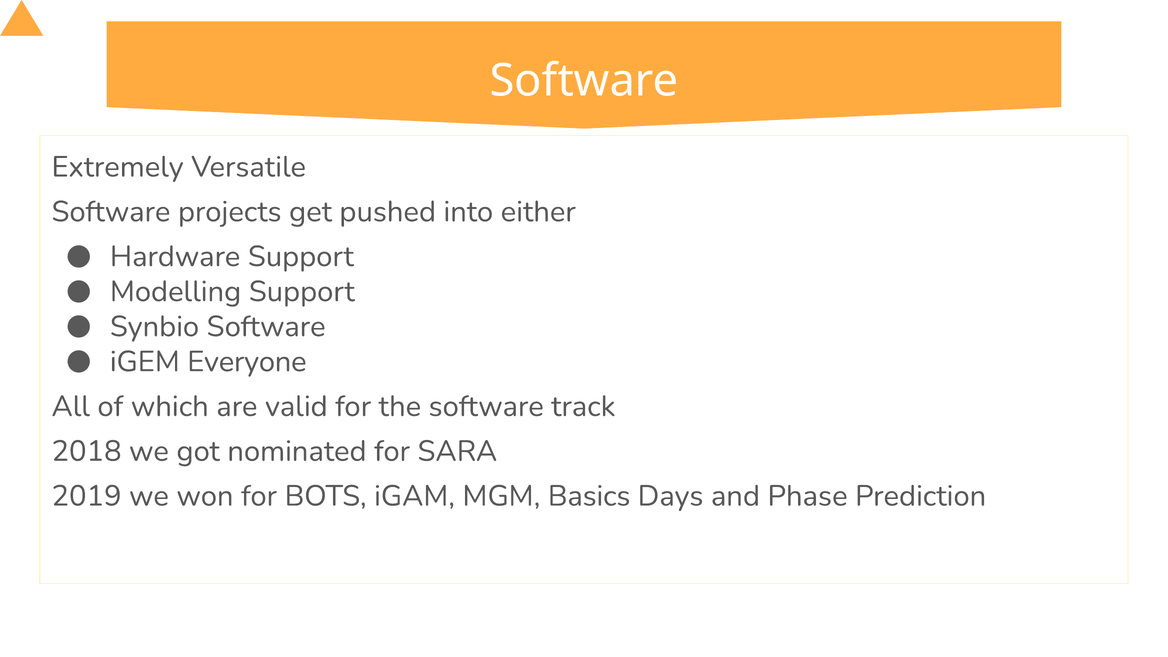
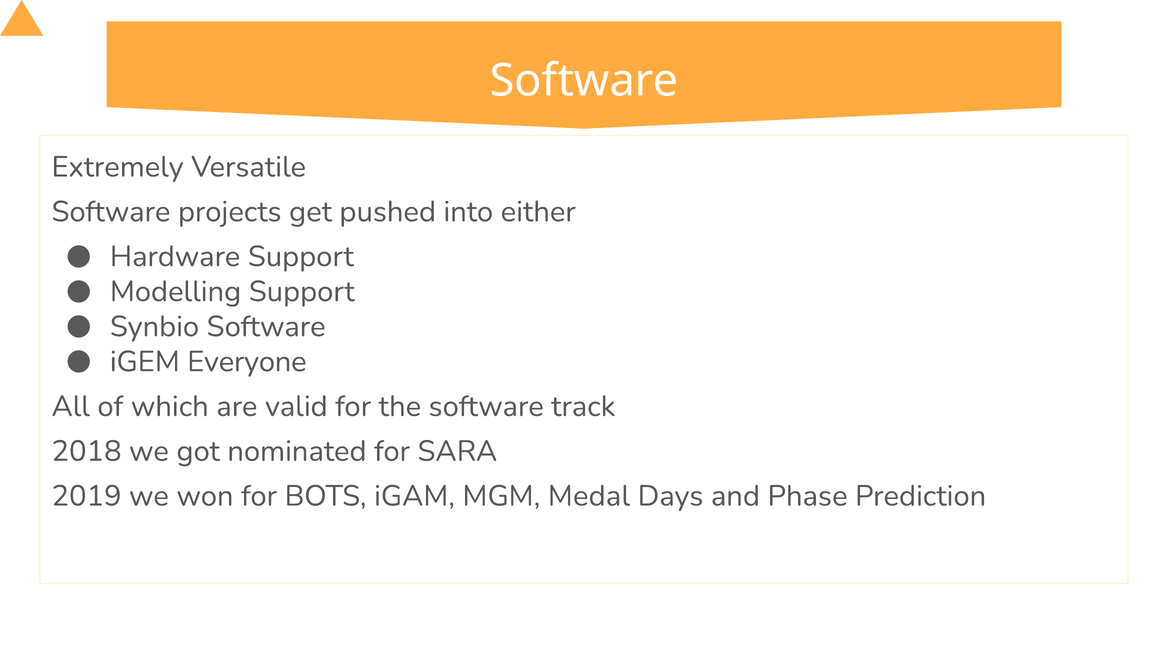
Basics: Basics -> Medal (589, 496)
